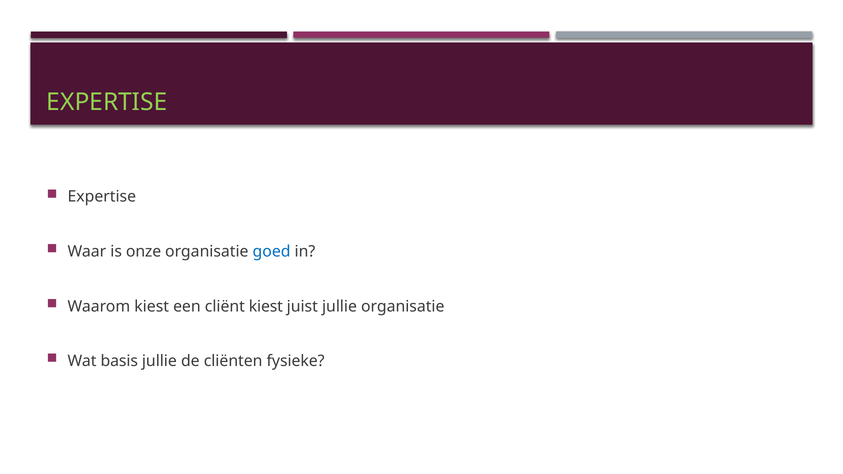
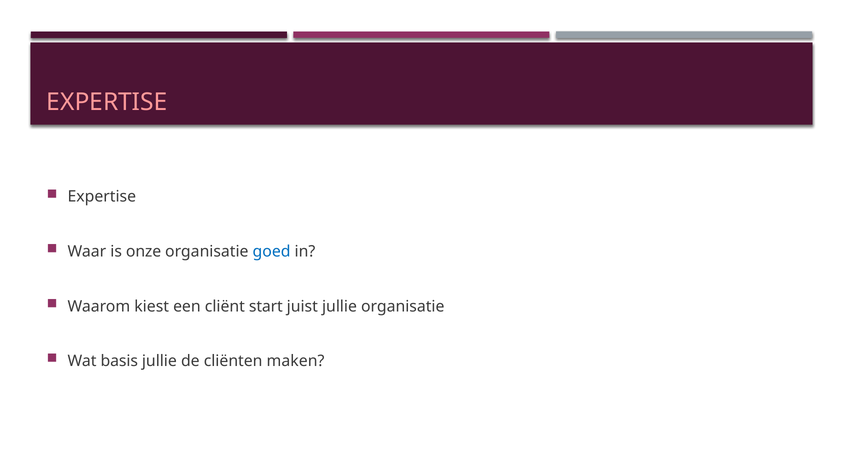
EXPERTISE colour: light green -> pink (107, 102)
cliënt kiest: kiest -> start (266, 306)
fysieke: fysieke -> maken (296, 361)
